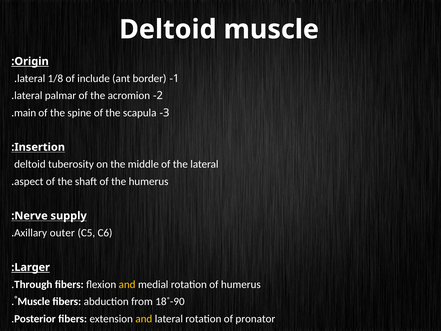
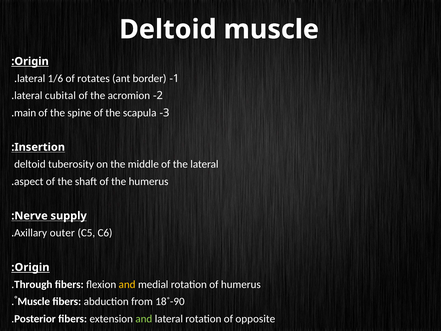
1/8: 1/8 -> 1/6 (55, 78)
include: include -> rotates (94, 78)
palmar: palmar -> cubital (60, 96)
Larger: Larger -> Origin (32, 267)
and colour: yellow -> light green (144, 319)
pronator: pronator -> opposite (255, 319)
